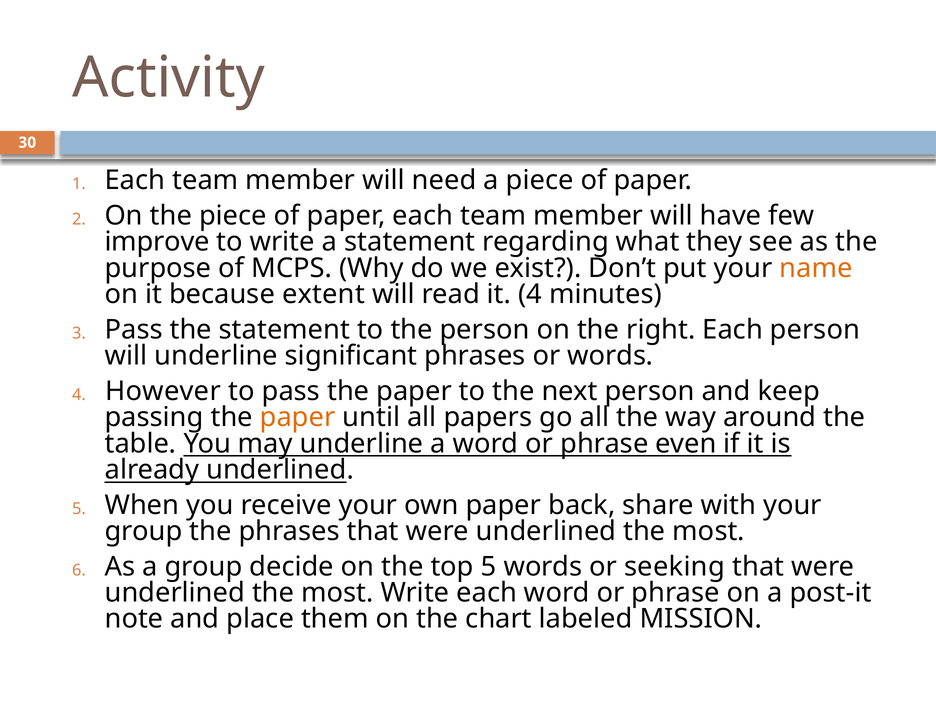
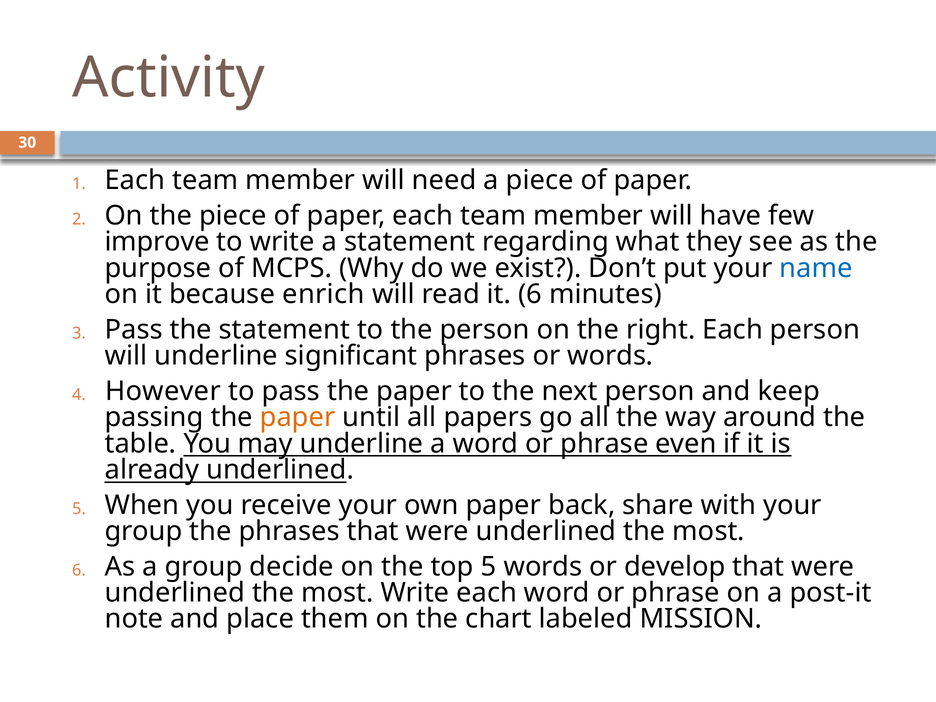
name colour: orange -> blue (816, 268)
extent: extent -> enrich (323, 294)
it 4: 4 -> 6 (530, 294)
seeking: seeking -> develop (675, 567)
